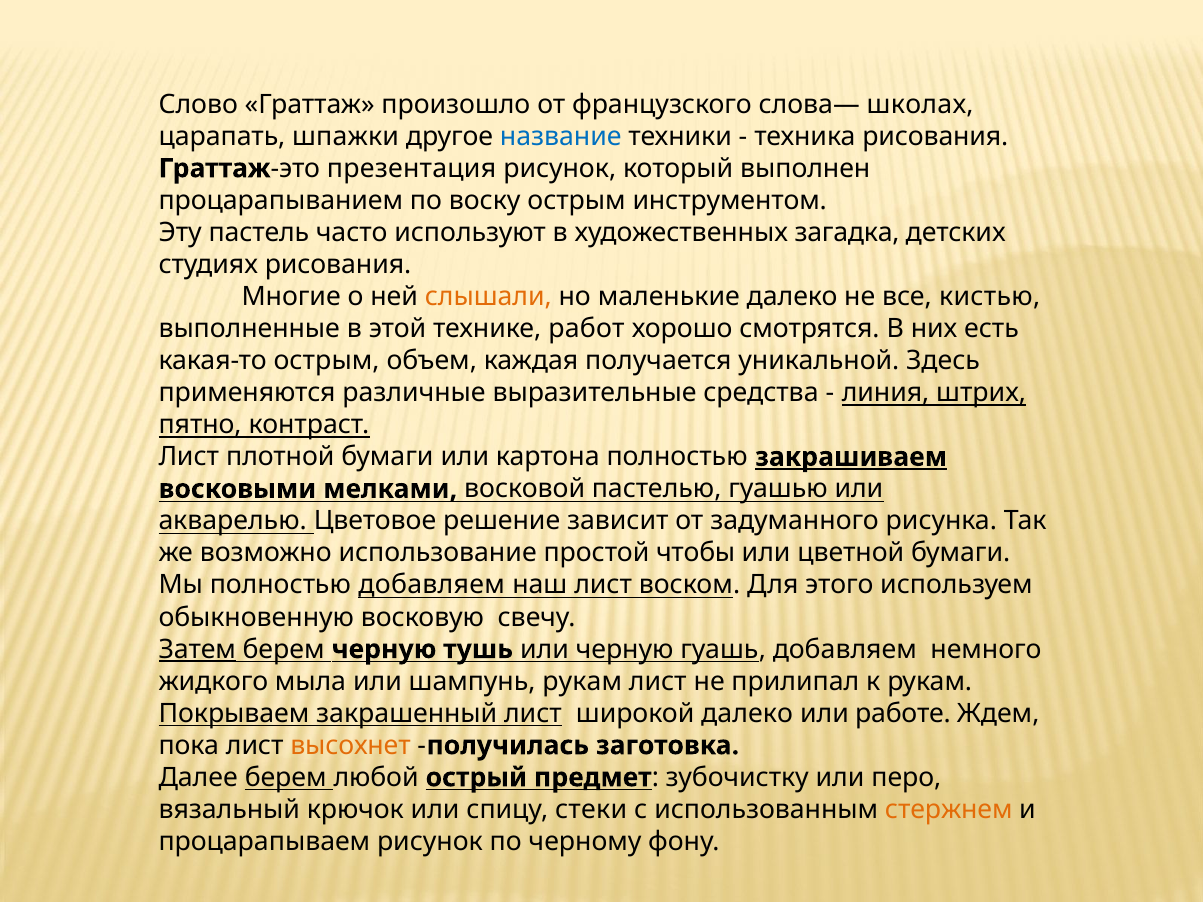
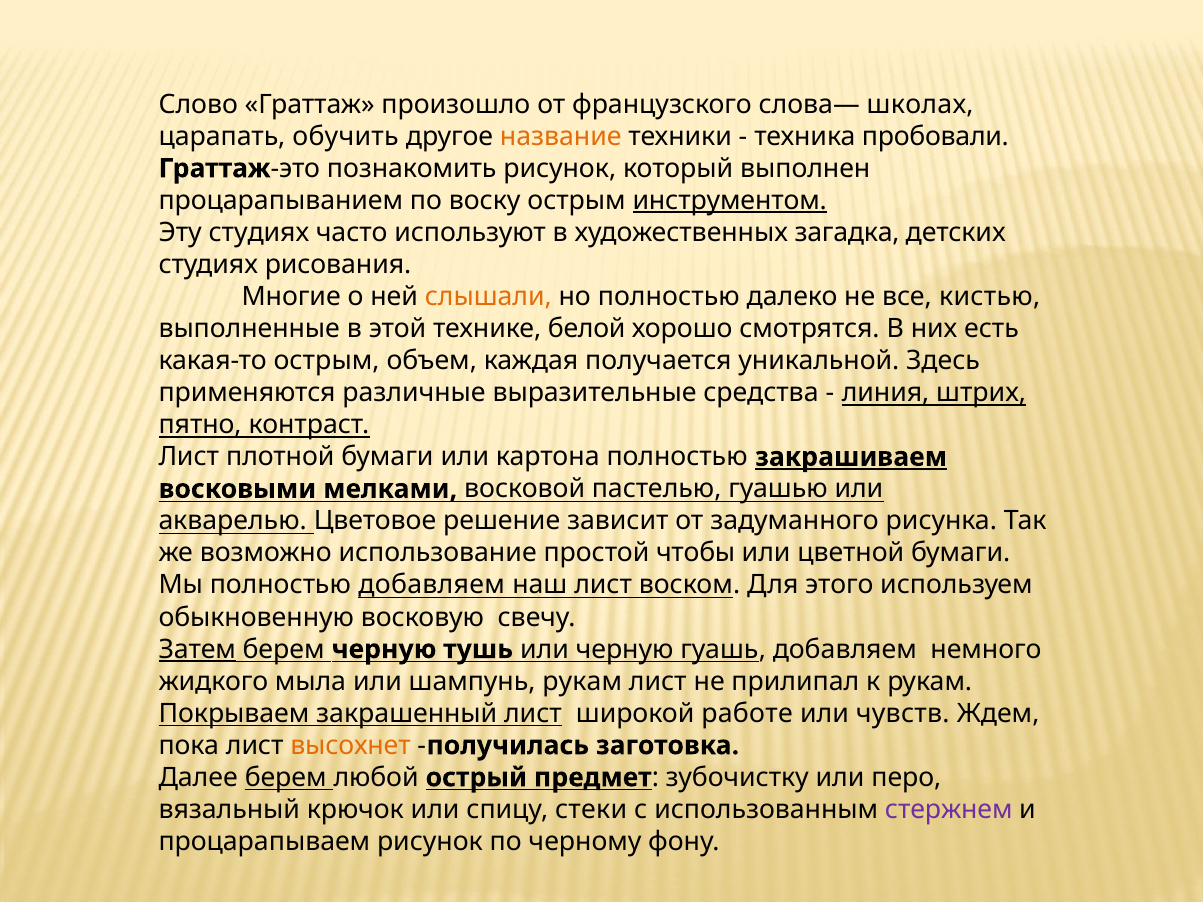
шпажки: шпажки -> обучить (346, 136)
название colour: blue -> orange (561, 136)
техника рисования: рисования -> пробовали (935, 136)
презентация: презентация -> познакомить (412, 169)
инструментом underline: none -> present (730, 201)
Эту пастель: пастель -> студиях (259, 233)
но маленькие: маленькие -> полностью (669, 297)
работ: работ -> белой (587, 329)
широкой далеко: далеко -> работе (747, 714)
работе: работе -> чувств (903, 714)
стержнем colour: orange -> purple (949, 810)
